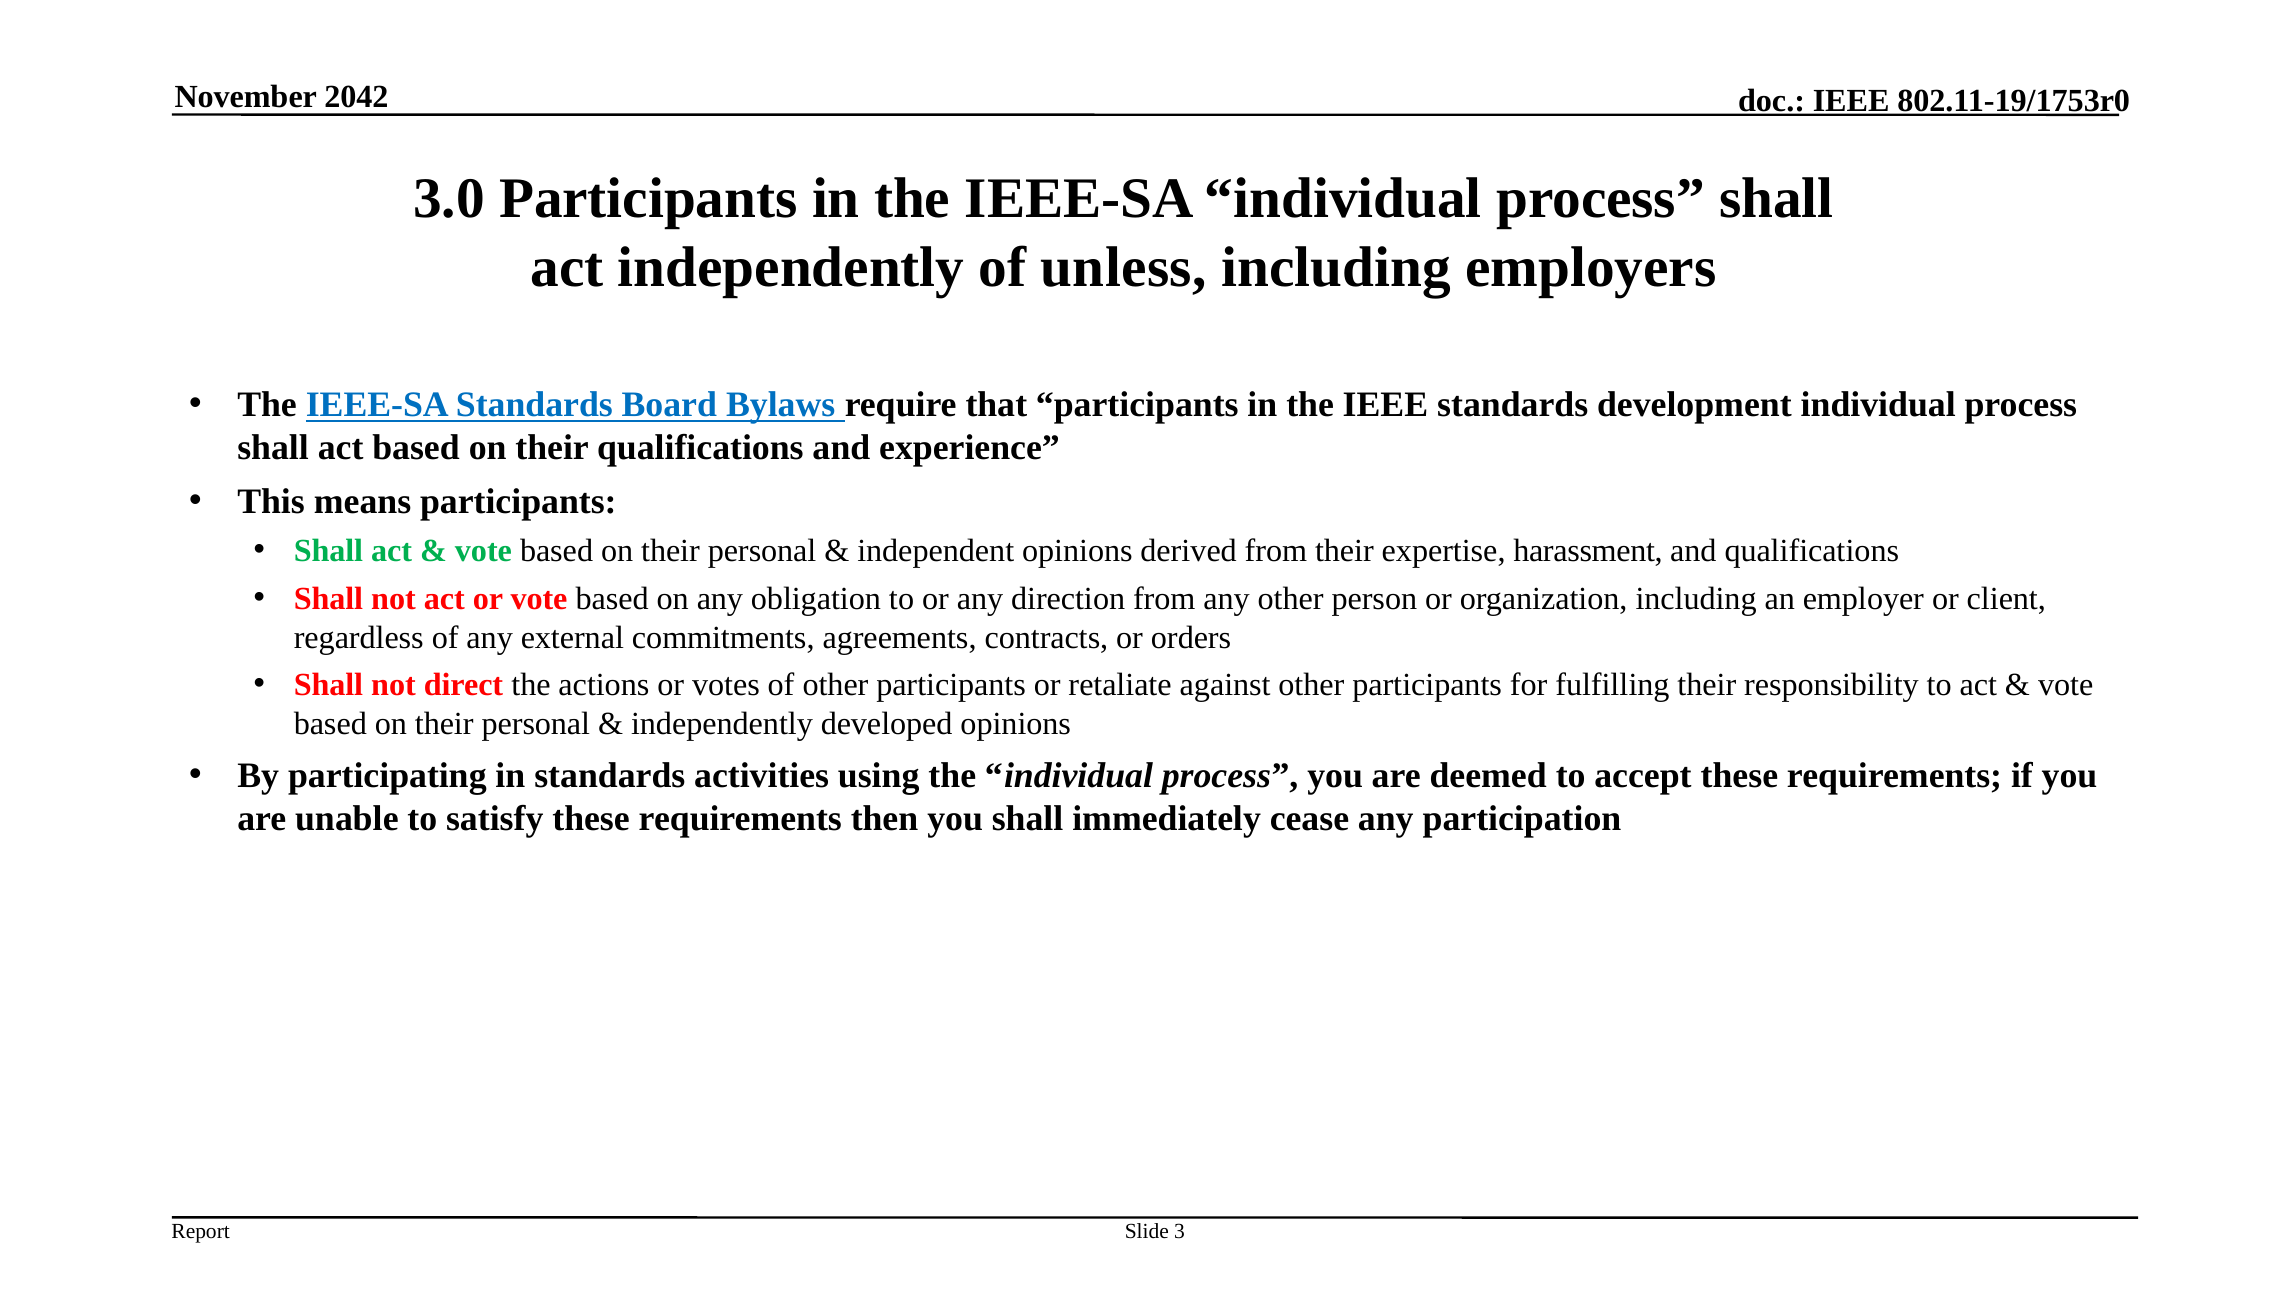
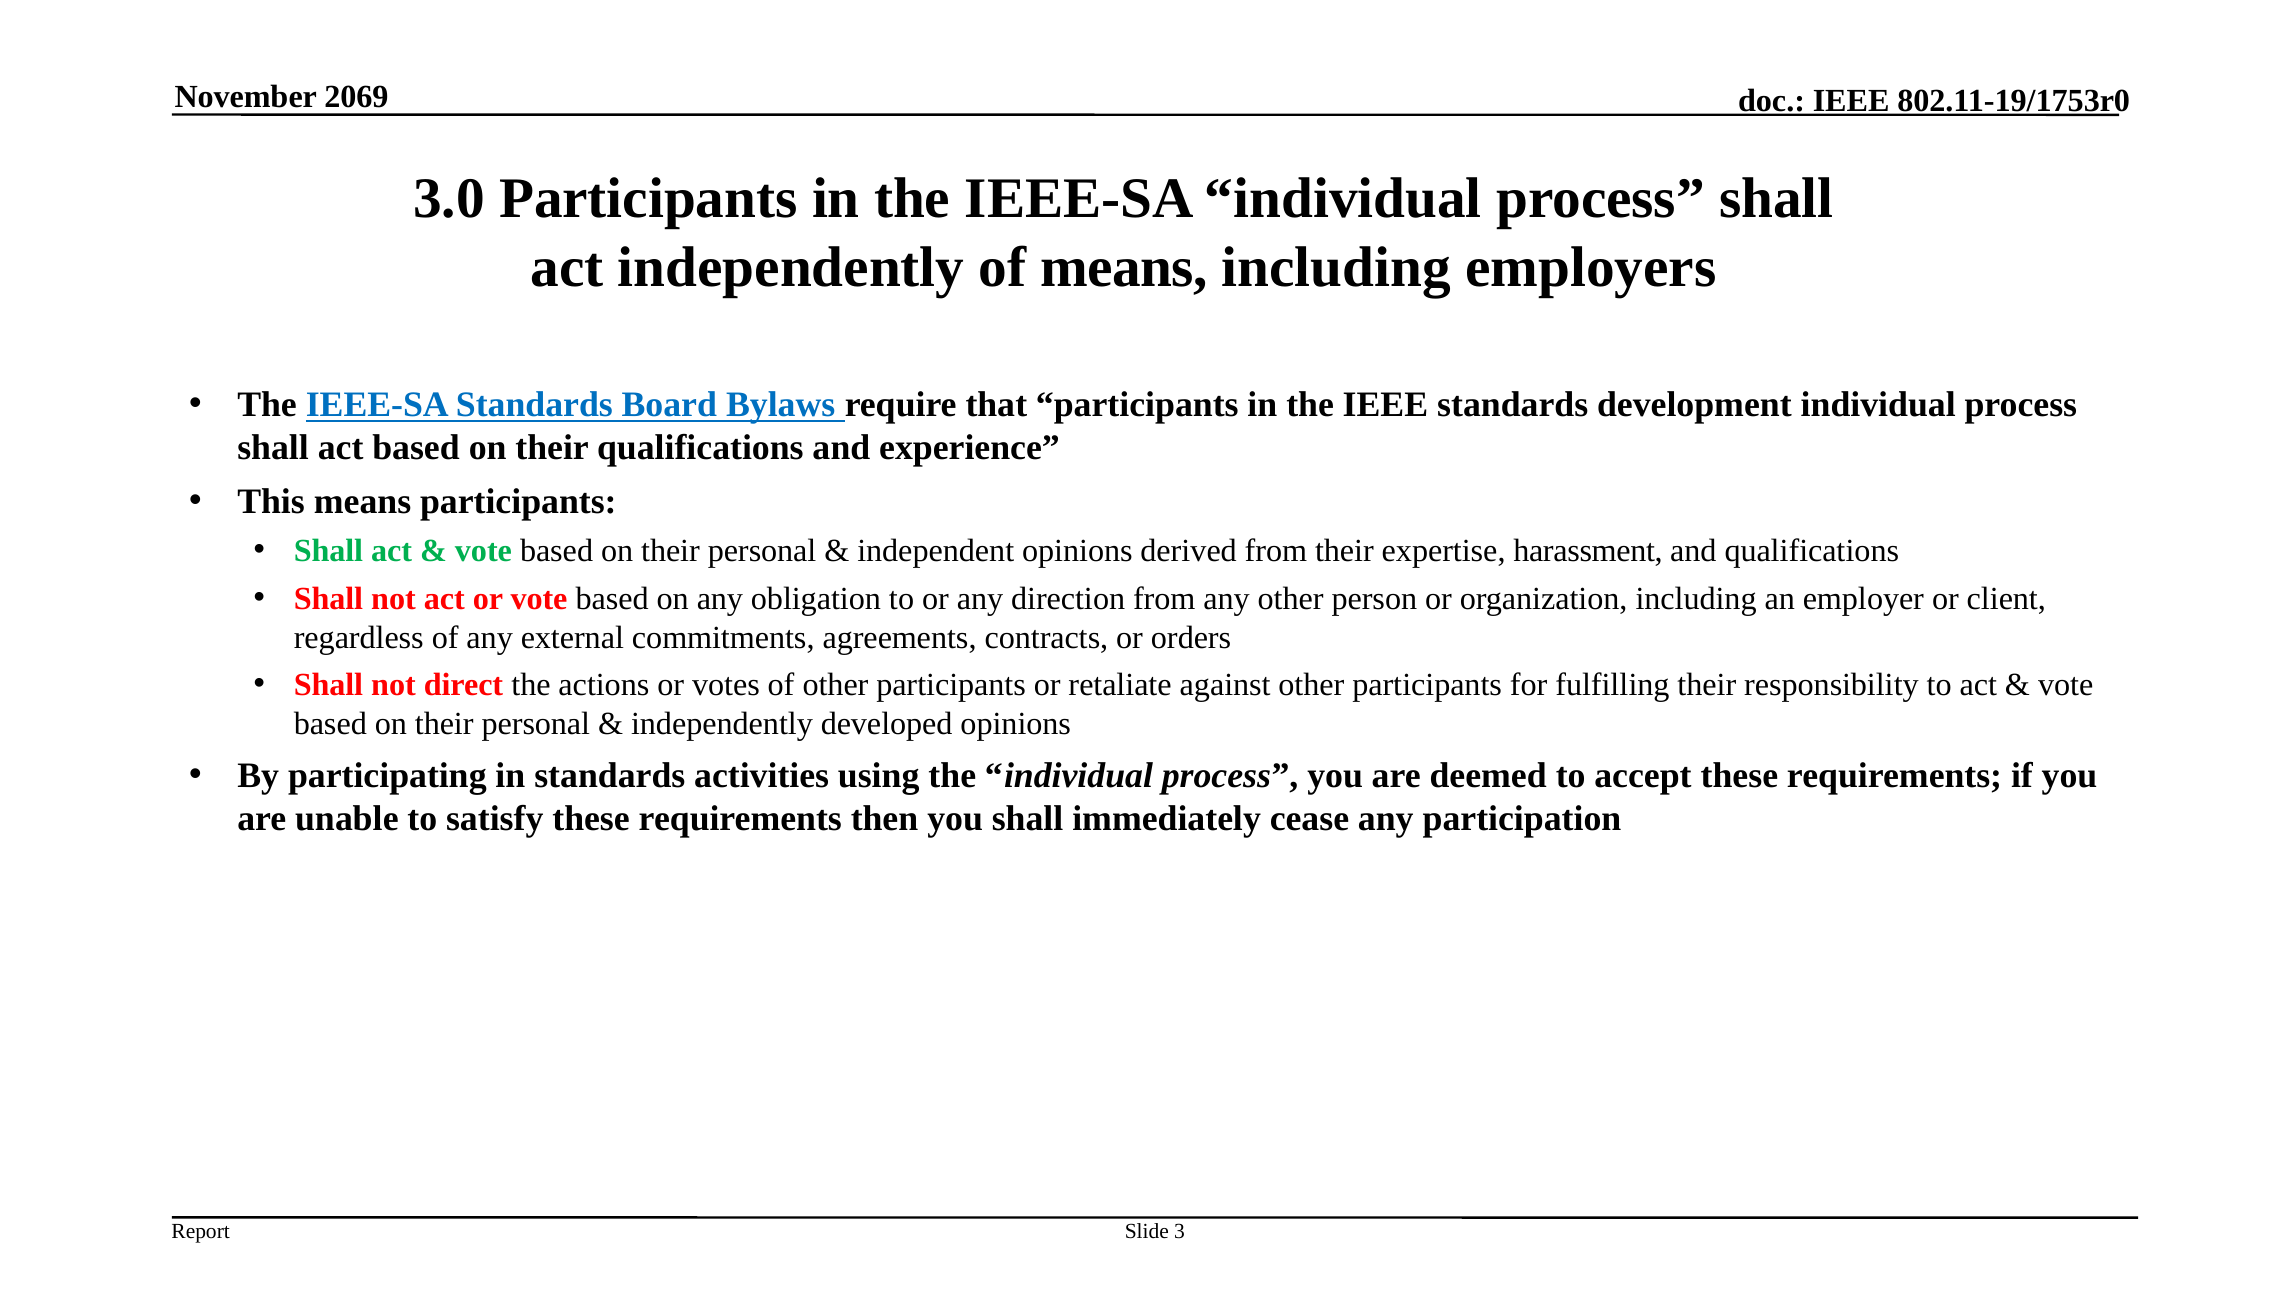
2042: 2042 -> 2069 (356, 97)
of unless: unless -> means (1124, 267)
